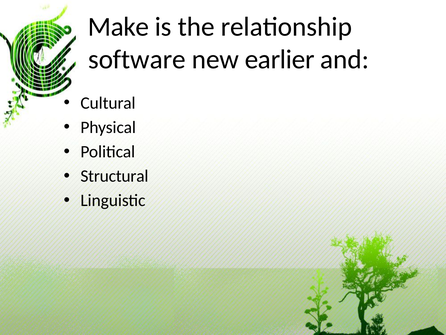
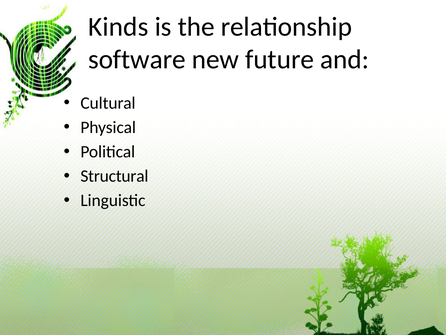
Make: Make -> Kinds (118, 27)
earlier: earlier -> future (280, 60)
